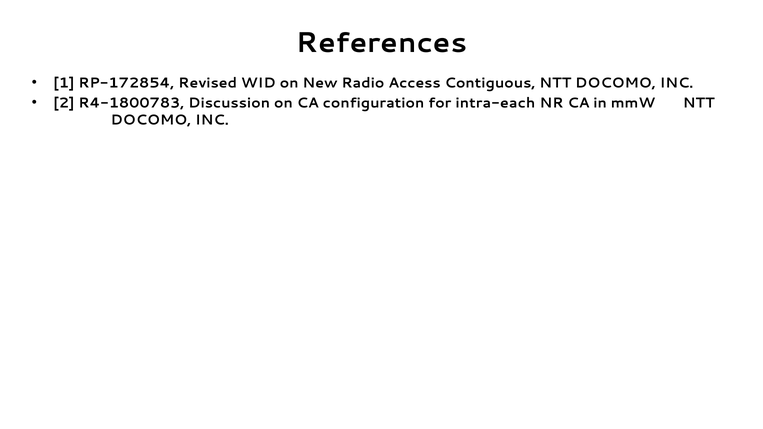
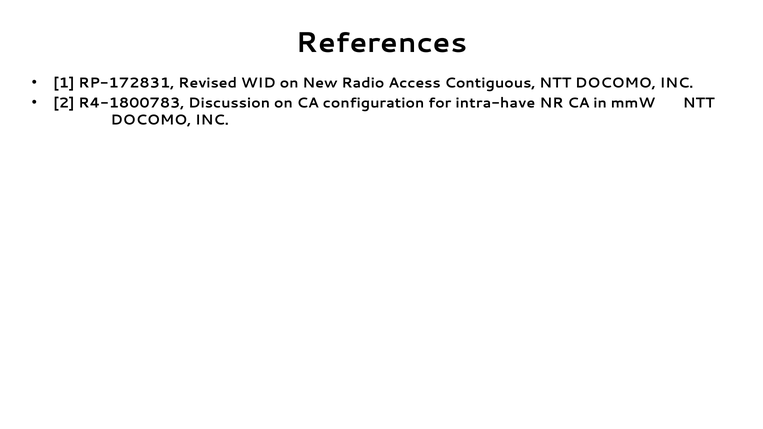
RP-172854: RP-172854 -> RP-172831 (126, 83)
intra-each: intra-each -> intra-have (495, 103)
